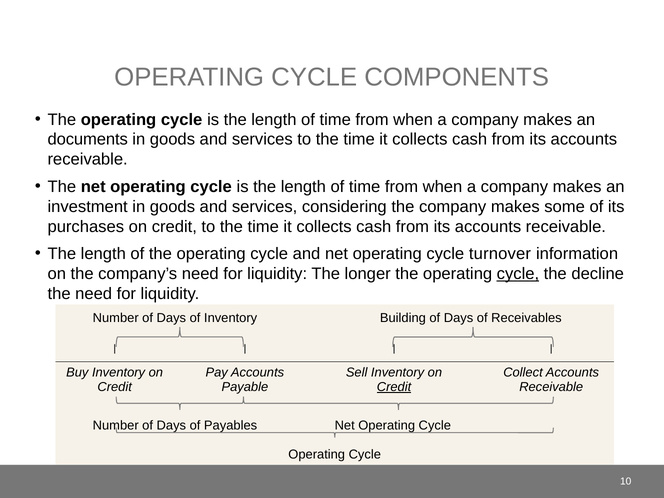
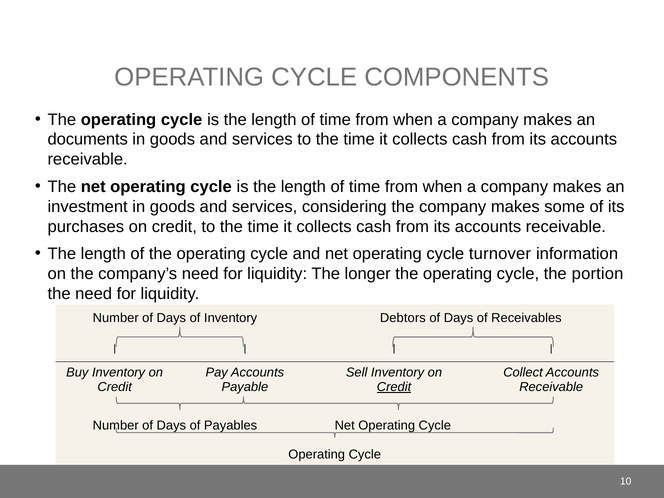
cycle underline: present -> none (518, 274)
decline: decline -> portion (598, 274)
Building: Building -> Debtors (403, 318)
